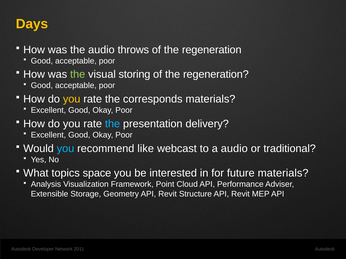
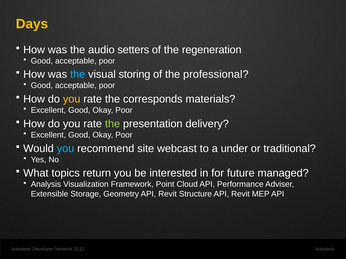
throws: throws -> setters (133, 50)
the colour: light green -> light blue (78, 75)
regeneration: regeneration -> professional (216, 75)
the colour: light blue -> light green (113, 124)
like: like -> site (146, 149)
a audio: audio -> under (234, 149)
space: space -> return (97, 173)
future materials: materials -> managed (283, 173)
